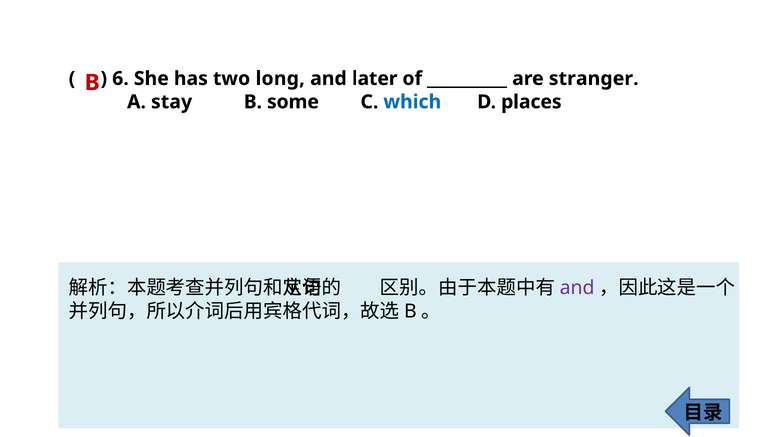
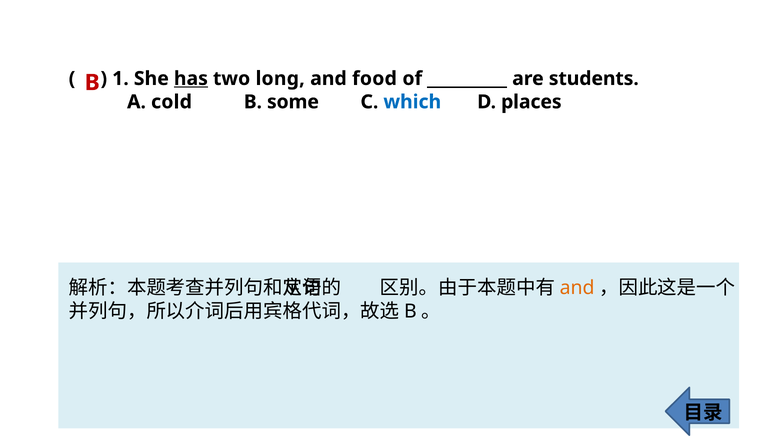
6: 6 -> 1 (120, 79)
has underline: none -> present (191, 79)
later: later -> food (374, 79)
stranger: stranger -> students (594, 79)
stay: stay -> cold (171, 102)
and colour: purple -> orange (577, 288)
